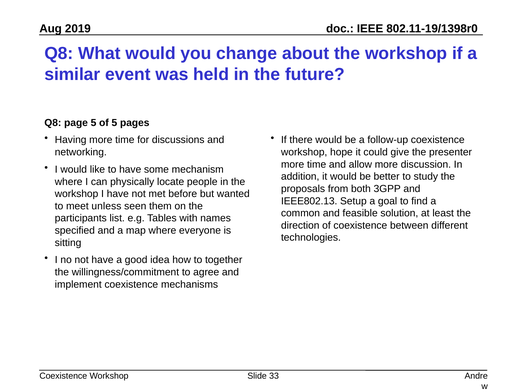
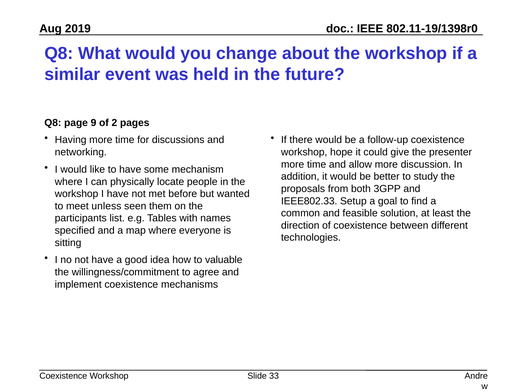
page 5: 5 -> 9 (94, 123)
of 5: 5 -> 2 (114, 123)
IEEE802.13: IEEE802.13 -> IEEE802.33 (309, 201)
together: together -> valuable (224, 260)
